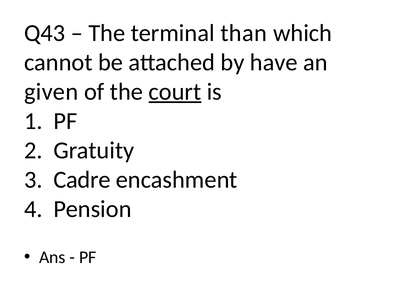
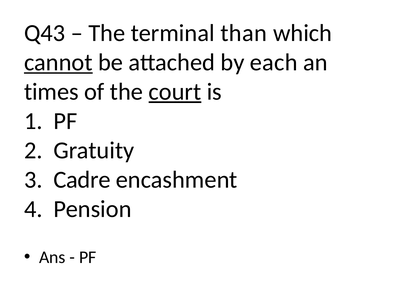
cannot underline: none -> present (58, 62)
have: have -> each (274, 62)
given: given -> times (51, 92)
